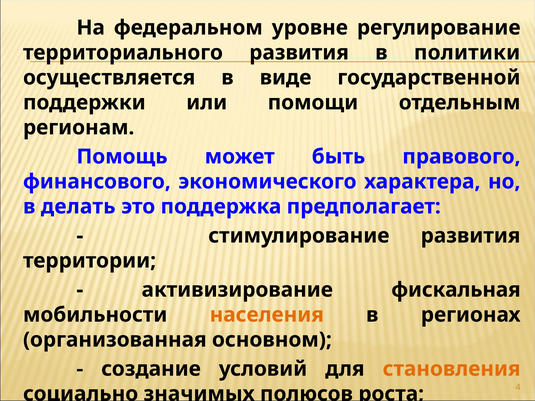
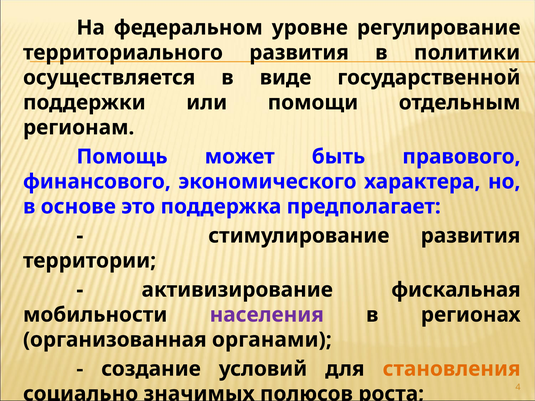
делать: делать -> основе (78, 207)
населения colour: orange -> purple (267, 315)
основном: основном -> органами (272, 340)
